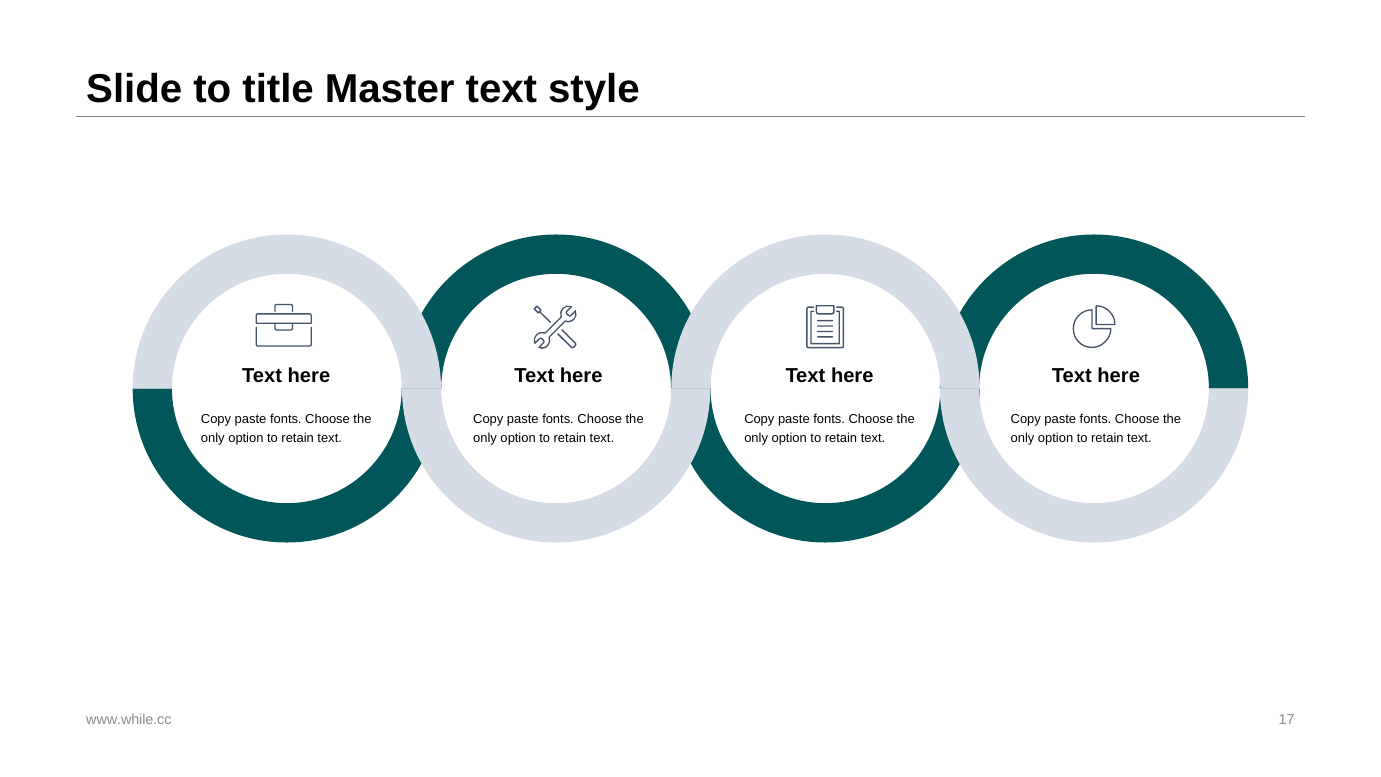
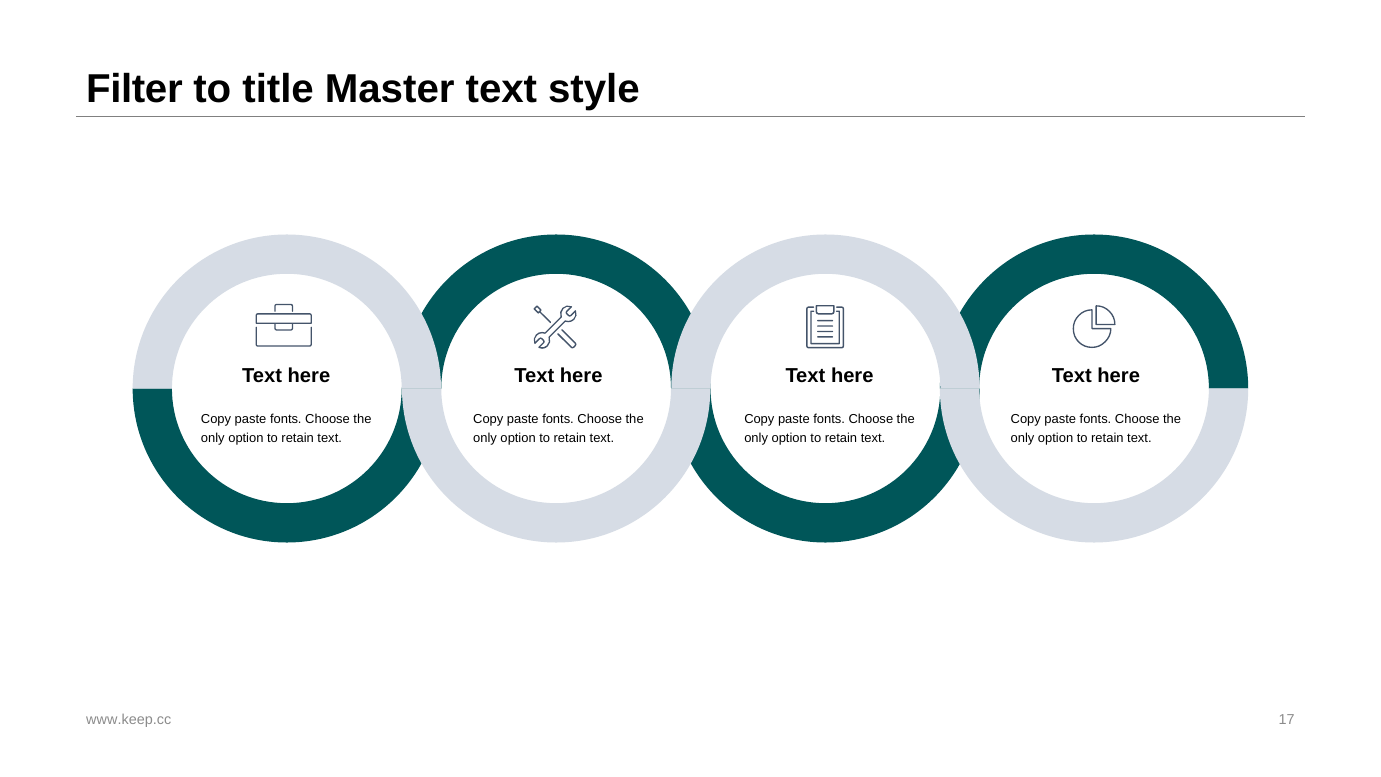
Slide: Slide -> Filter (134, 89)
www.while.cc: www.while.cc -> www.keep.cc (129, 720)
